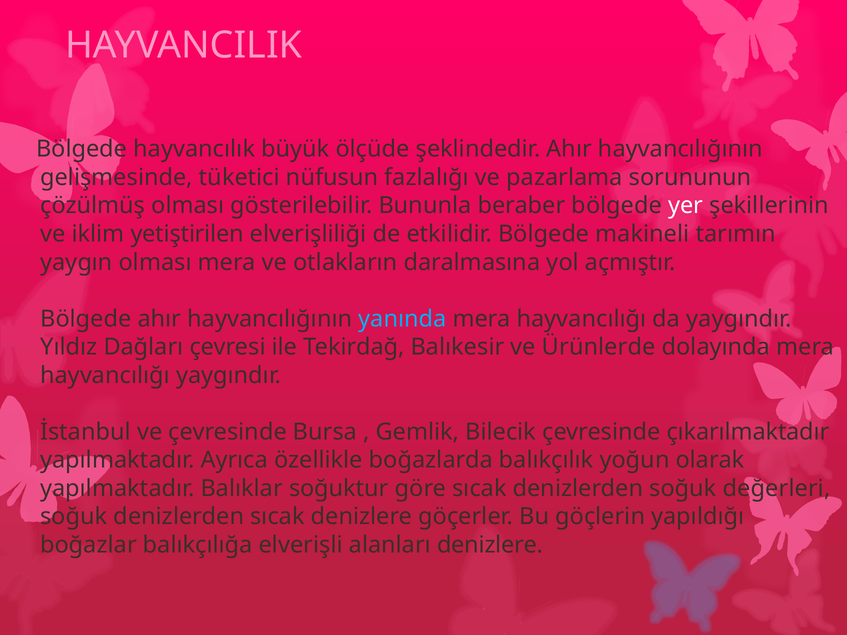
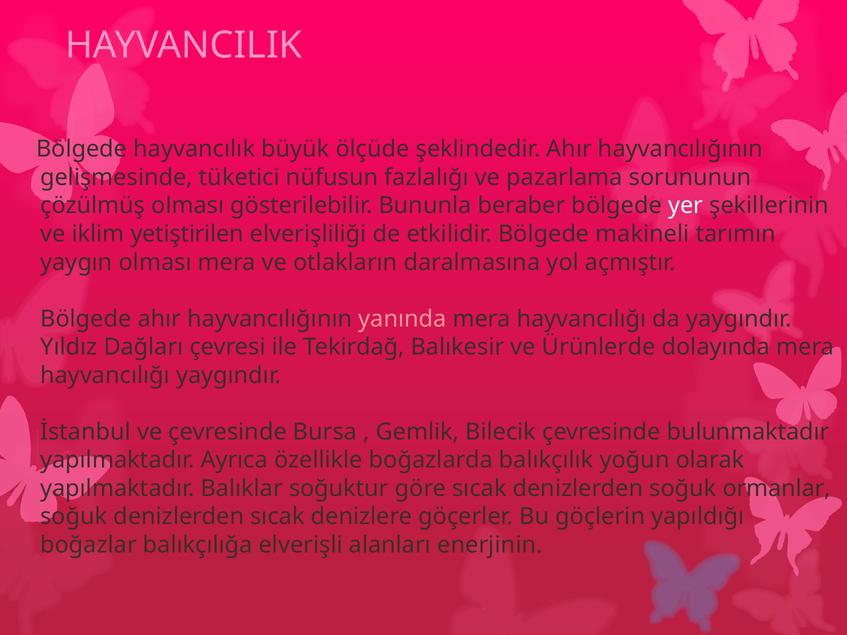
yanında colour: light blue -> pink (402, 319)
çıkarılmaktadır: çıkarılmaktadır -> bulunmaktadır (748, 432)
değerleri: değerleri -> ormanlar (777, 489)
alanları denizlere: denizlere -> enerjinin (490, 545)
